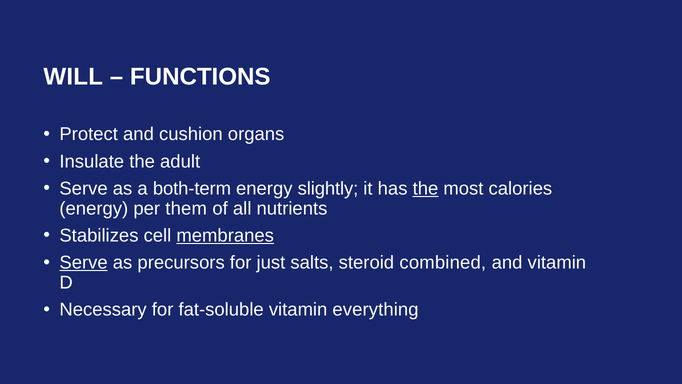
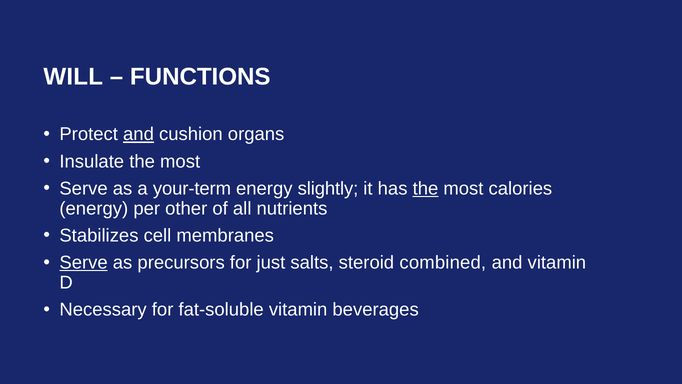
and underline: none -> present (139, 134)
Insulate the adult: adult -> most (180, 161)
both-term: both-term -> your-term (192, 188)
them: them -> other (186, 208)
membranes underline: present -> none (225, 235)
everything: everything -> beverages (376, 309)
